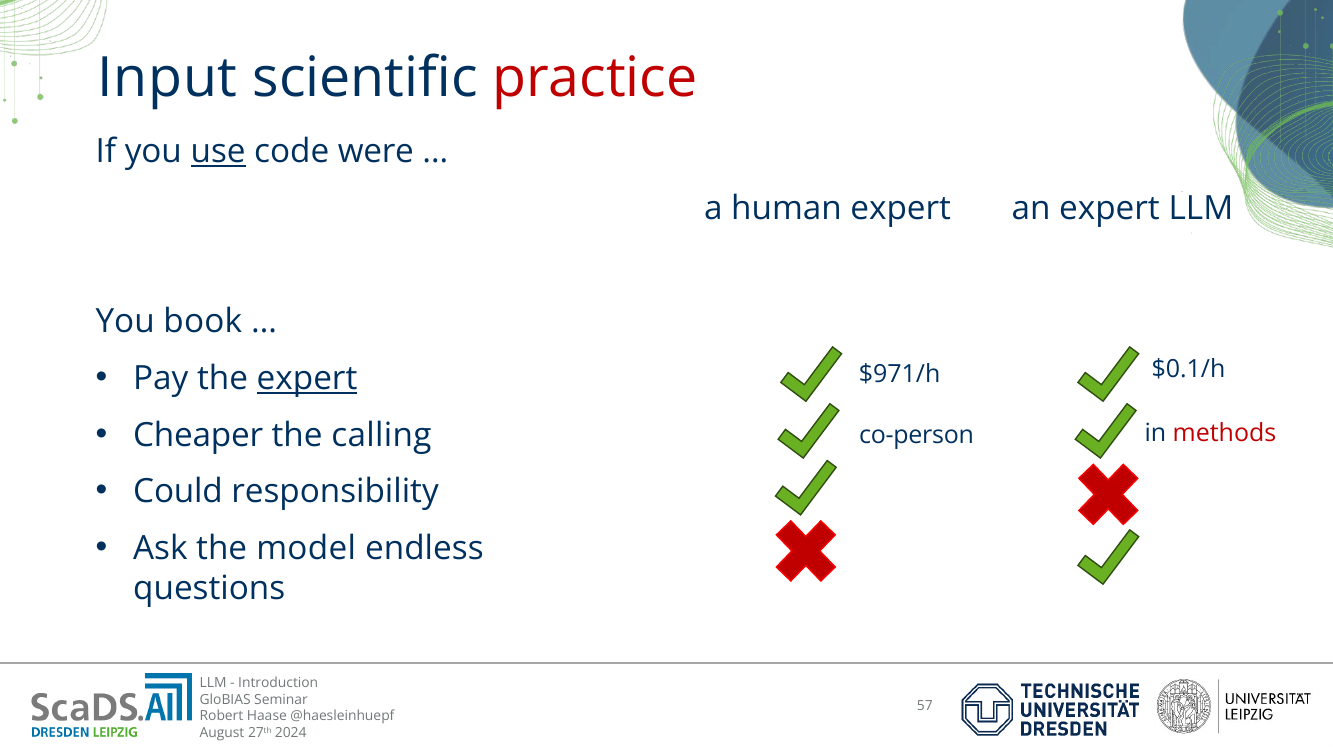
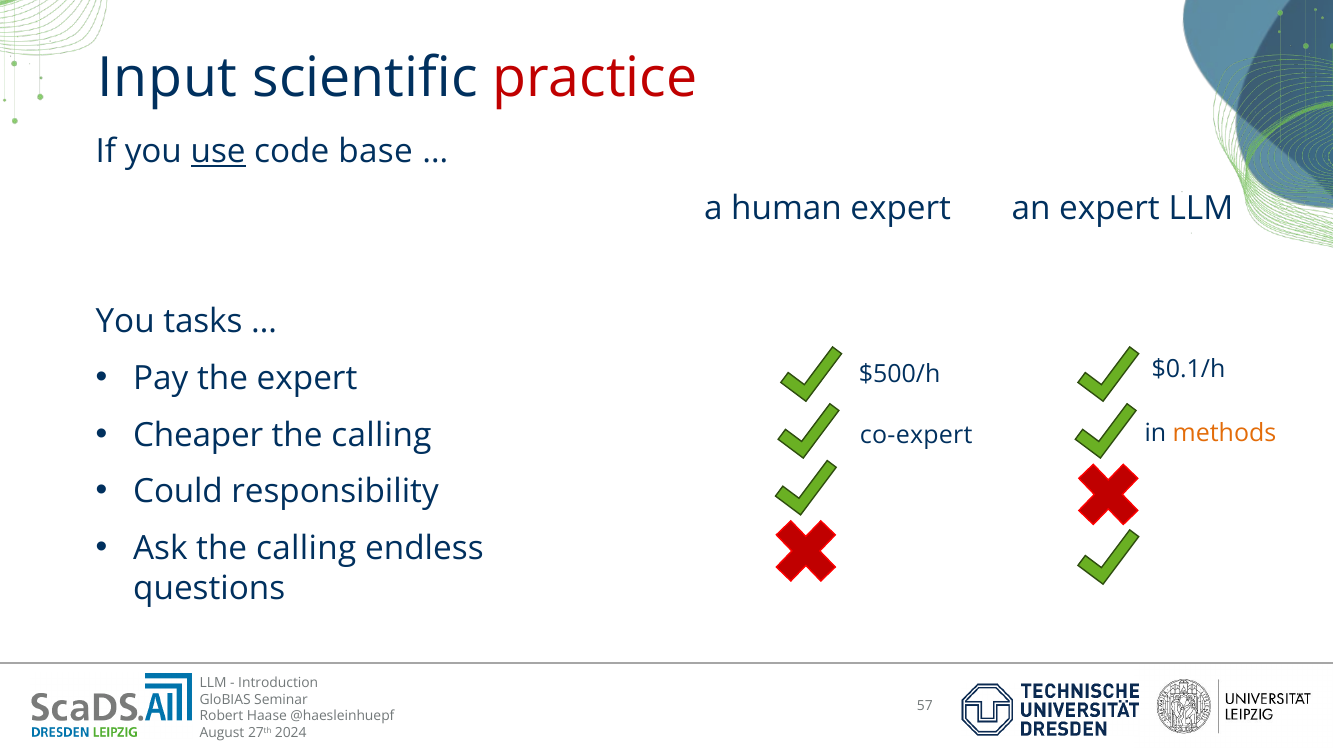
were: were -> base (376, 152)
book: book -> tasks (203, 322)
expert underline: present -> none (307, 378)
$971/h: $971/h -> $500/h (900, 374)
co-person: co-person -> co-expert (916, 435)
methods colour: red -> orange (1224, 433)
Ask the model: model -> calling (306, 548)
